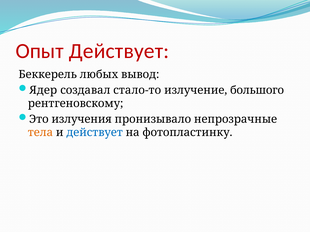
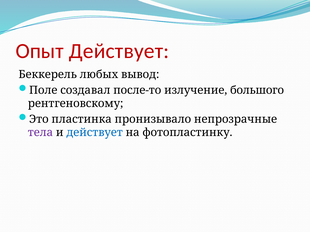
Ядер: Ядер -> Поле (43, 90)
стало-то: стало-то -> после-то (137, 90)
излучения: излучения -> пластинка (82, 119)
тела colour: orange -> purple (40, 133)
